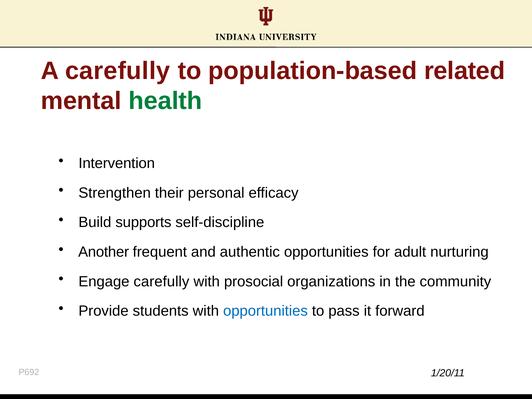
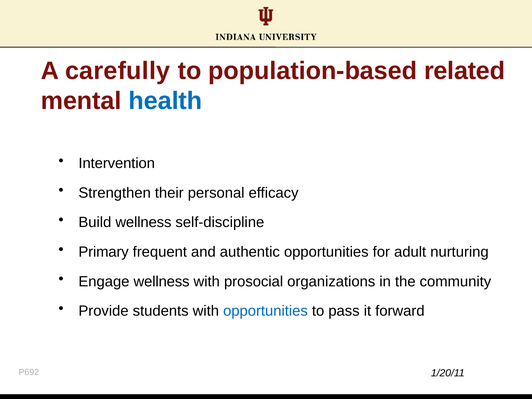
health colour: green -> blue (165, 101)
Build supports: supports -> wellness (143, 222)
Another: Another -> Primary (104, 252)
Engage carefully: carefully -> wellness (162, 281)
